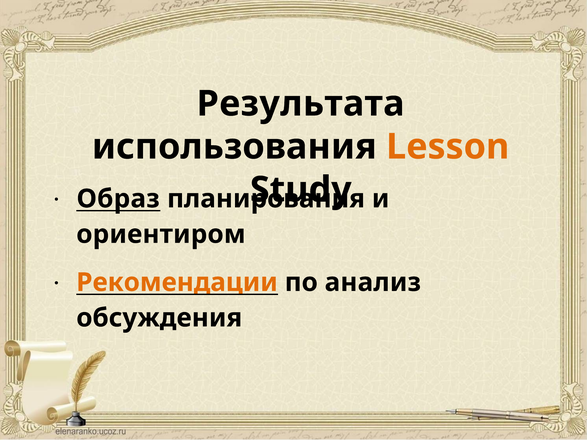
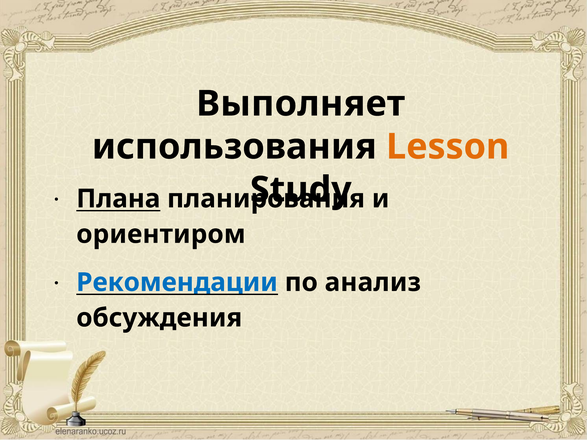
Результата: Результата -> Выполняет (301, 104)
Образ: Образ -> Плана (118, 199)
Рекомендации colour: orange -> blue (177, 283)
